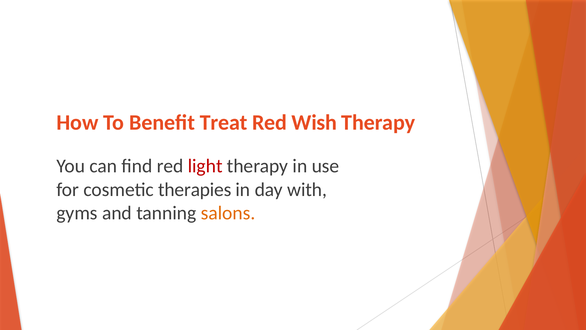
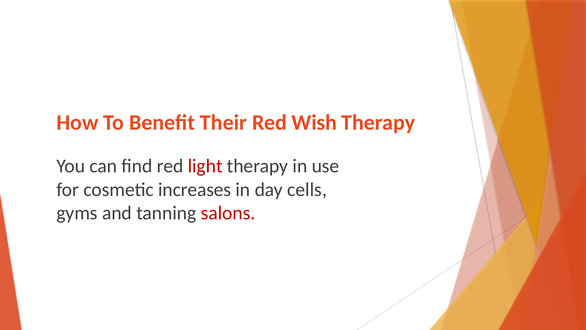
Treat: Treat -> Their (224, 122)
therapies: therapies -> increases (195, 189)
with: with -> cells (307, 189)
salons colour: orange -> red (228, 213)
